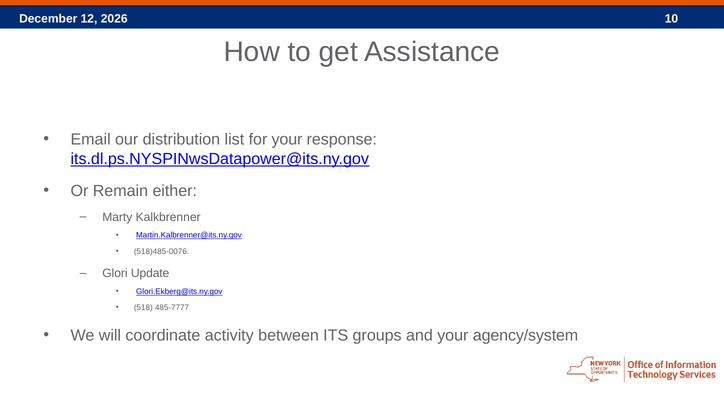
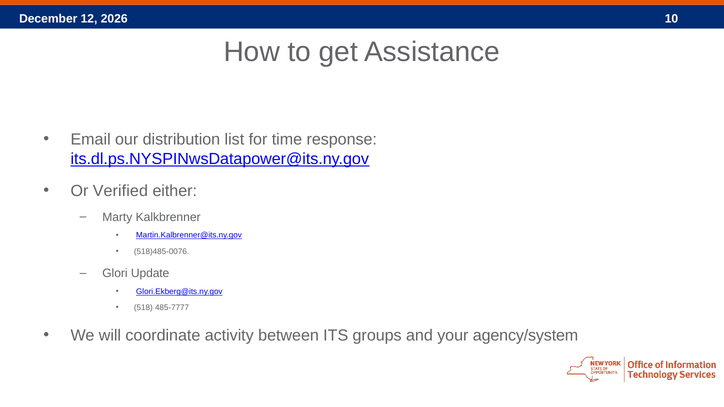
for your: your -> time (287, 140)
Remain: Remain -> Verified (120, 191)
